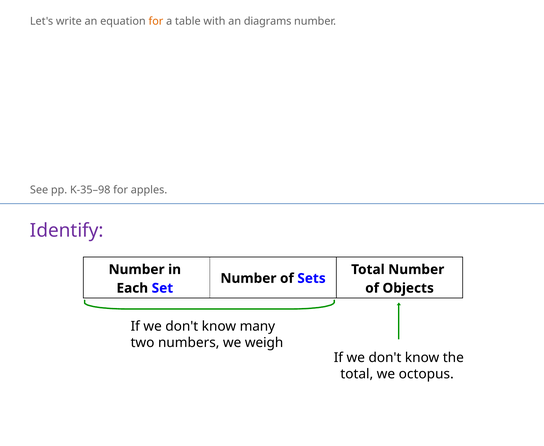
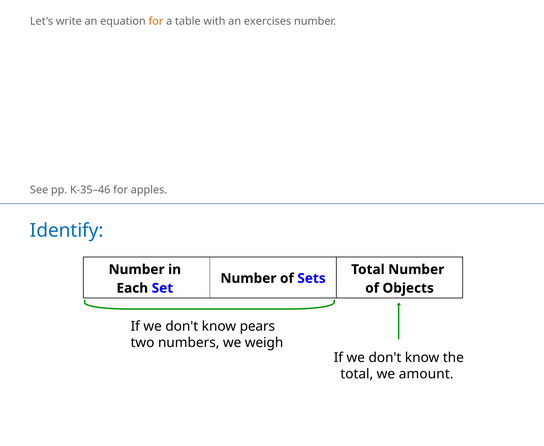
diagrams: diagrams -> exercises (268, 21)
K-35–98: K-35–98 -> K-35–46 (90, 190)
Identify colour: purple -> blue (67, 231)
many: many -> pears (257, 326)
octopus: octopus -> amount (426, 374)
